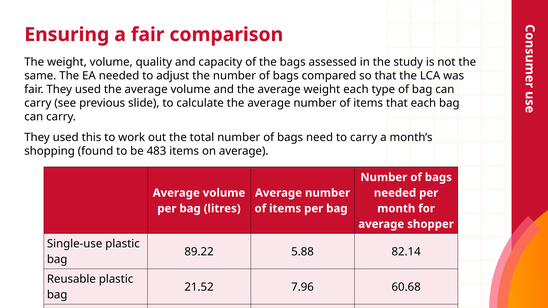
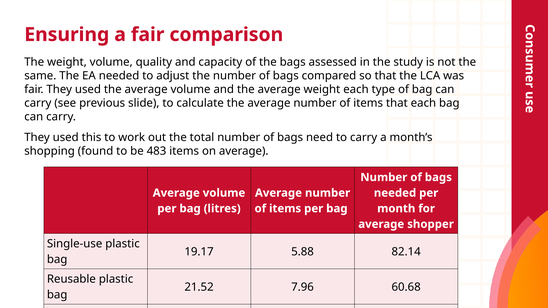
89.22: 89.22 -> 19.17 (199, 252)
